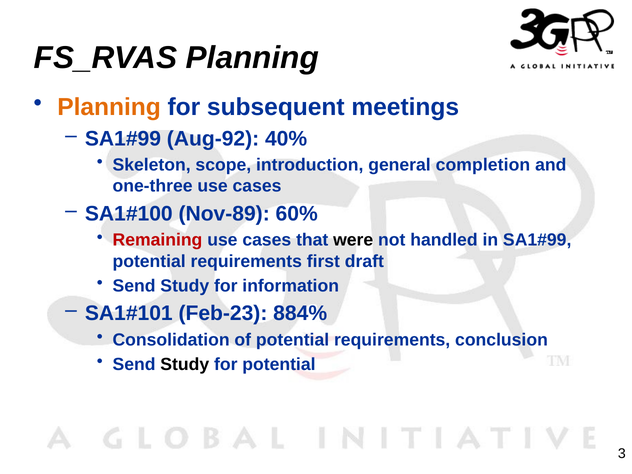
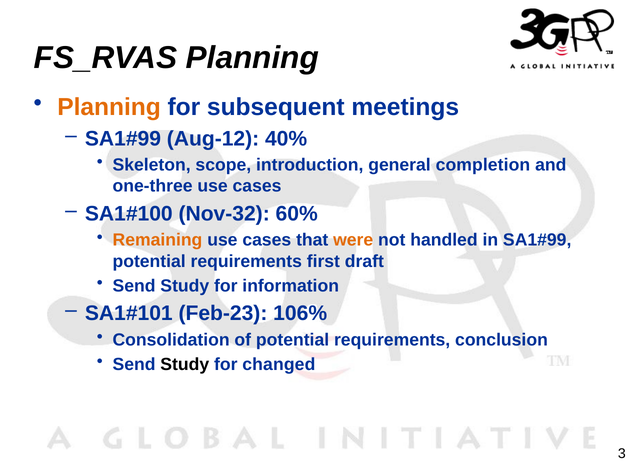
Aug-92: Aug-92 -> Aug-12 (213, 139)
Nov-89: Nov-89 -> Nov-32 (224, 214)
Remaining colour: red -> orange (157, 240)
were colour: black -> orange (353, 240)
884%: 884% -> 106% (300, 313)
for potential: potential -> changed (279, 364)
